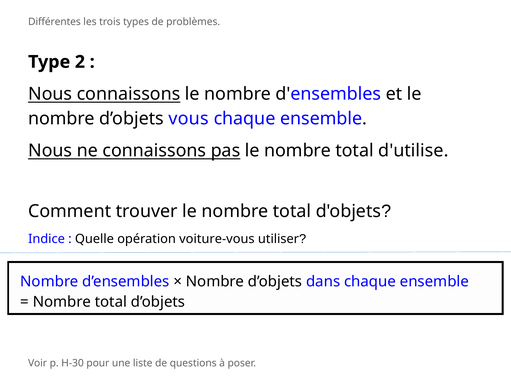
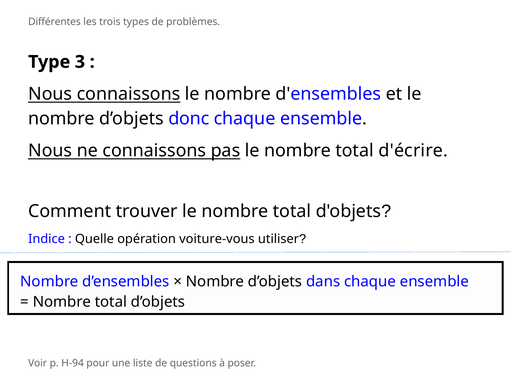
2: 2 -> 3 (80, 62)
vous: vous -> donc (189, 119)
d'utilise: d'utilise -> d'écrire (413, 151)
H-30: H-30 -> H-94 (73, 363)
